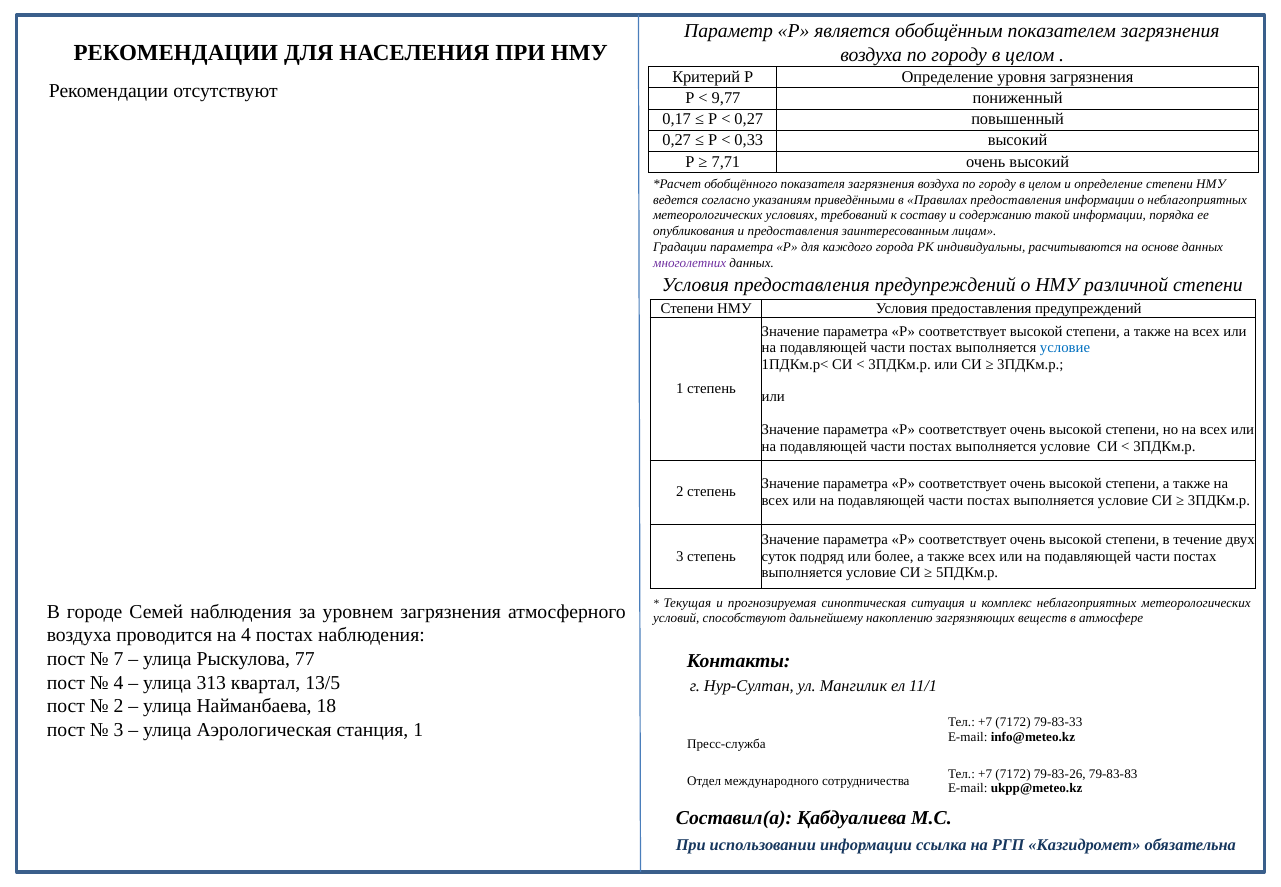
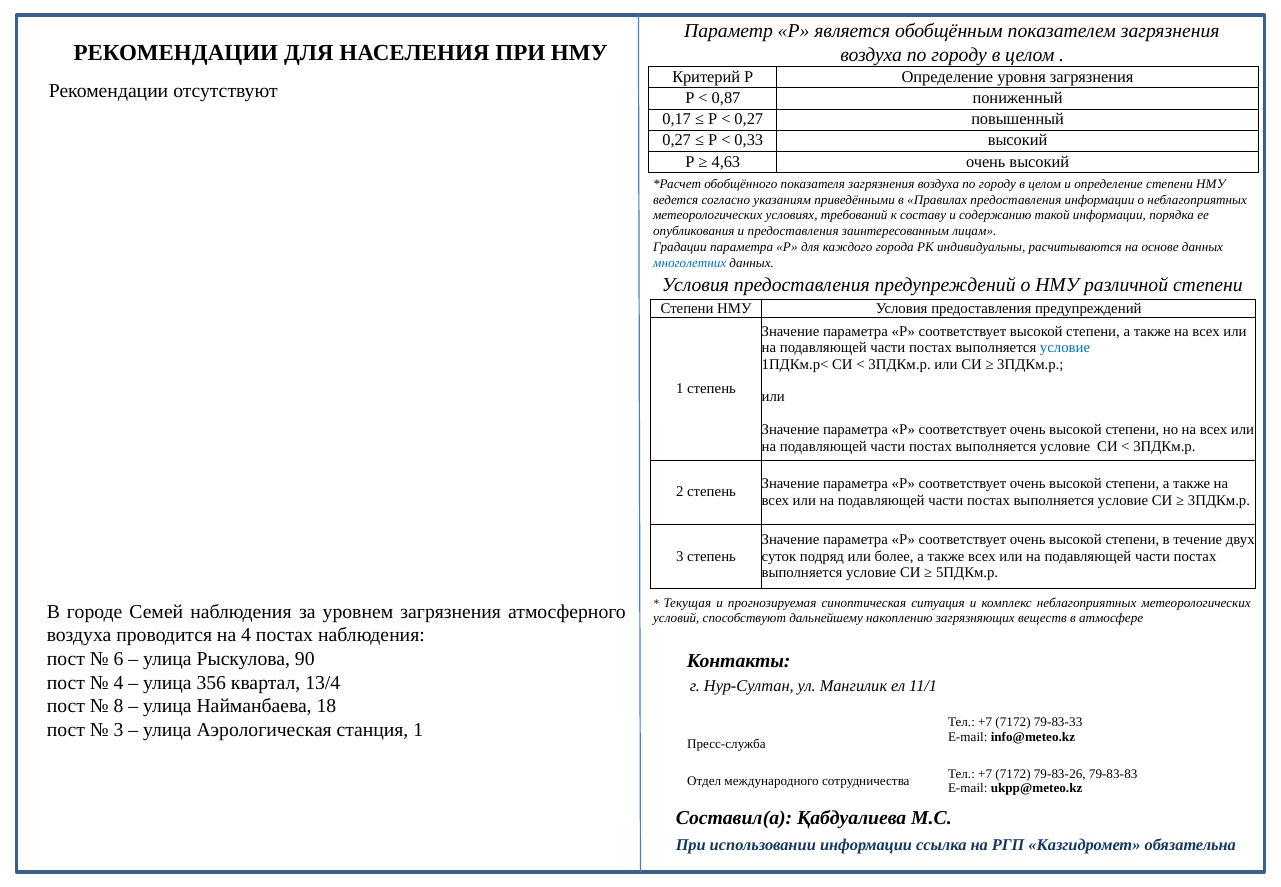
9,77: 9,77 -> 0,87 (726, 98)
7,71: 7,71 -> 4,63 (726, 162)
многолетних colour: purple -> blue (690, 263)
7: 7 -> 6 (118, 659)
77: 77 -> 90 (305, 659)
313: 313 -> 356 (211, 683)
13/5: 13/5 -> 13/4 (323, 683)
2: 2 -> 8 (118, 706)
